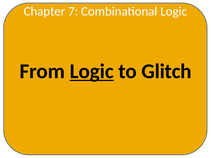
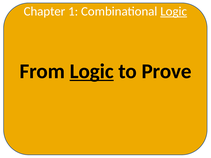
7: 7 -> 1 (73, 11)
Logic underline: none -> present (174, 11)
Glitch: Glitch -> Prove (167, 71)
